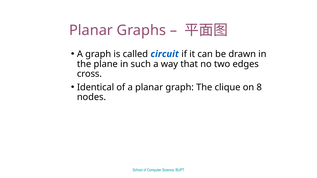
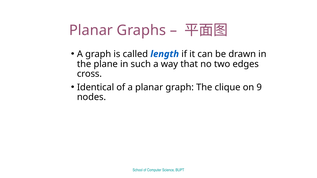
circuit: circuit -> length (165, 54)
8: 8 -> 9 (259, 87)
